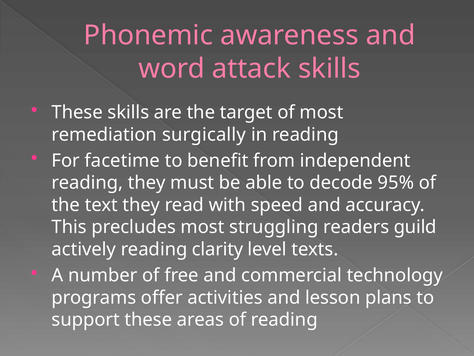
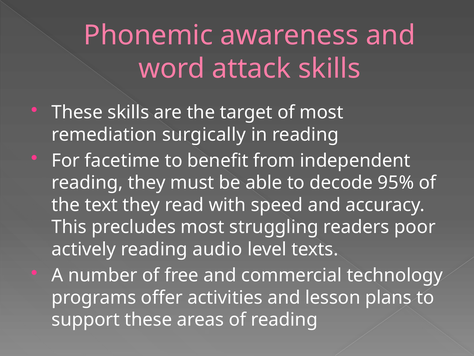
guild: guild -> poor (415, 227)
clarity: clarity -> audio (217, 249)
